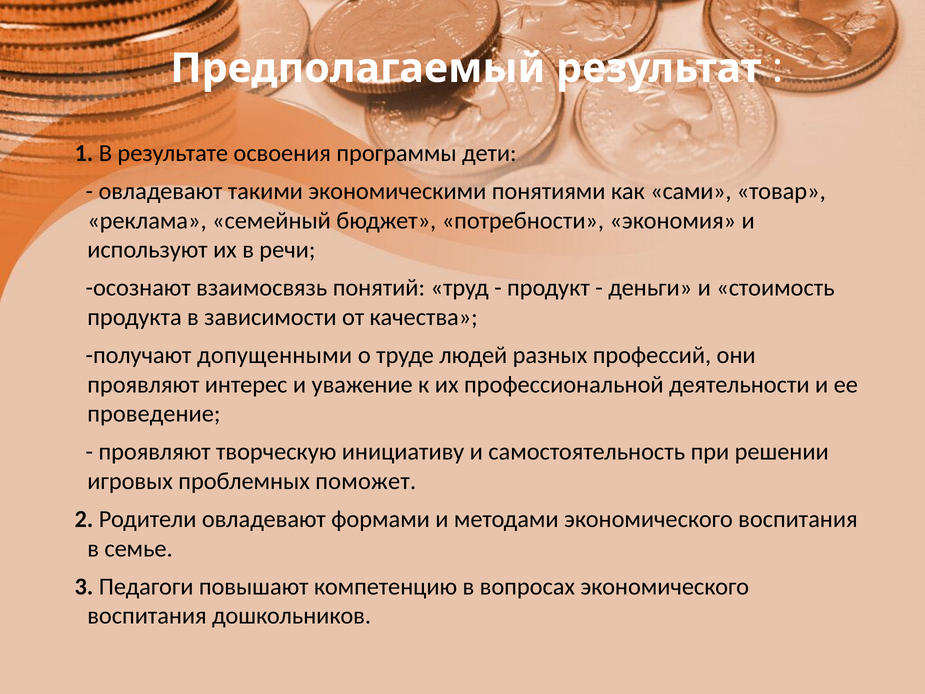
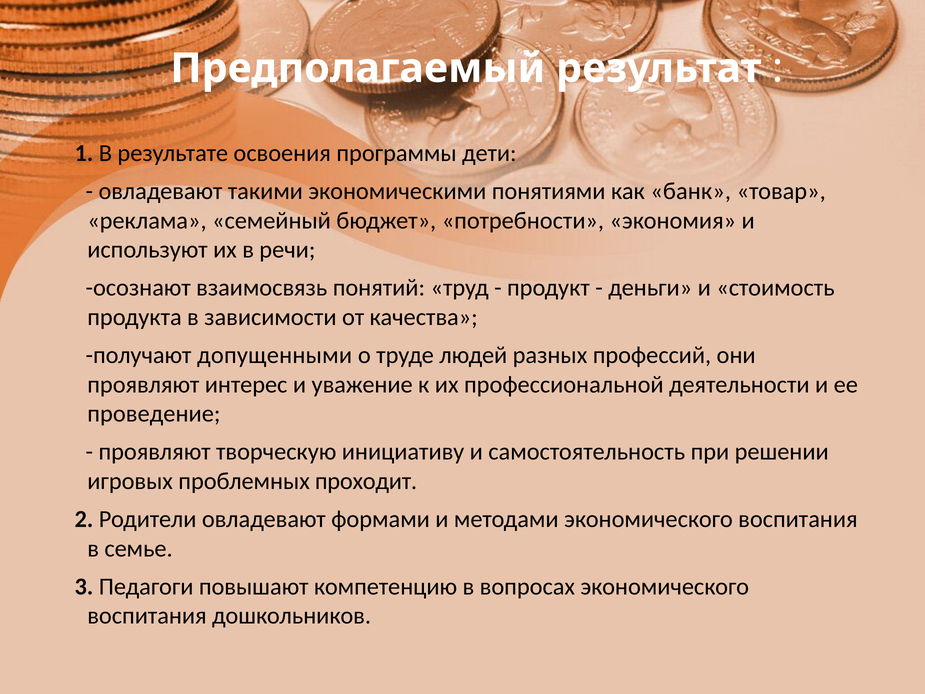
сами: сами -> банк (691, 191)
поможет: поможет -> проходит (366, 481)
